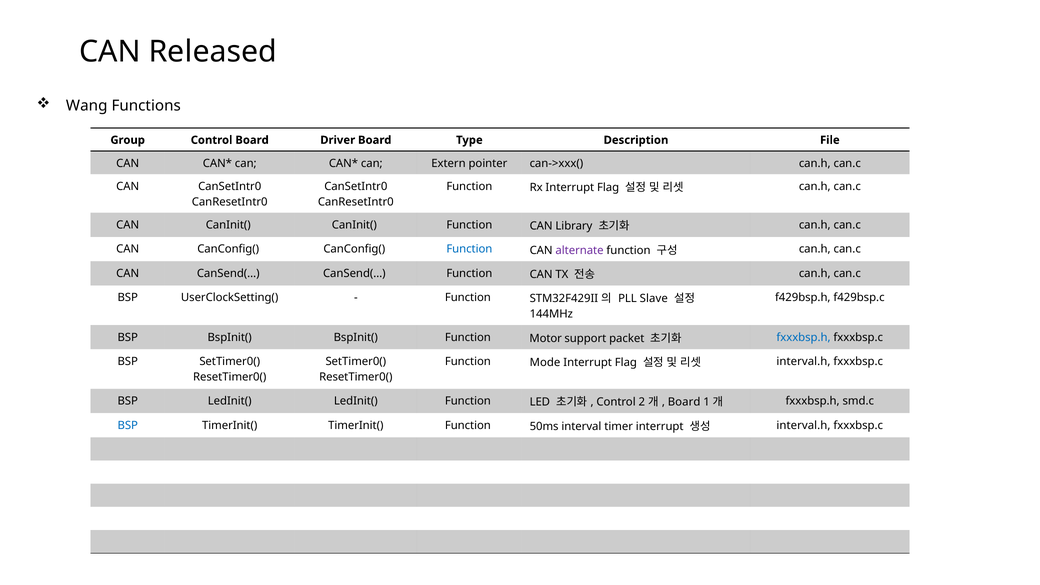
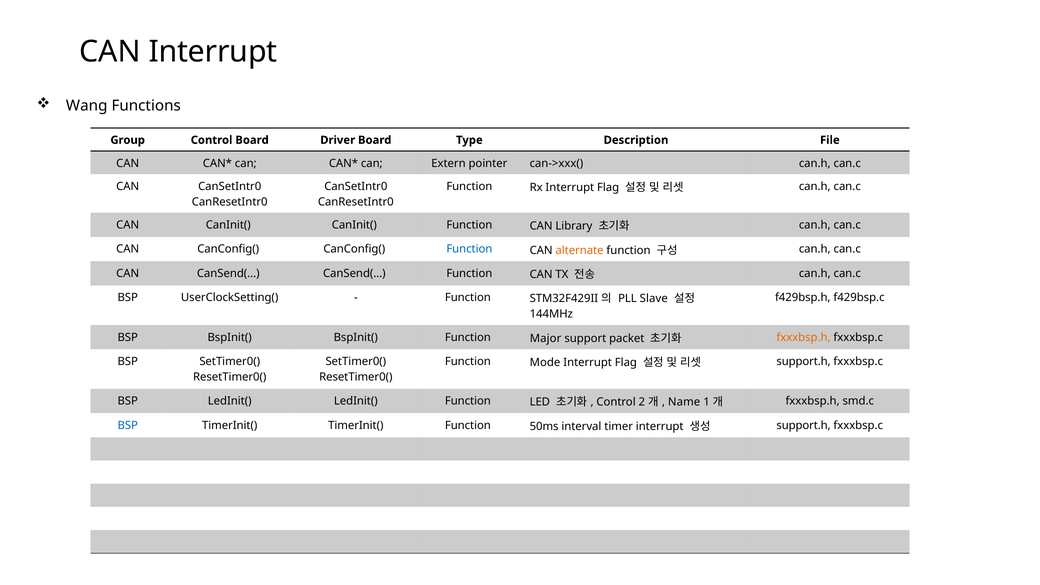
CAN Released: Released -> Interrupt (213, 52)
alternate colour: purple -> orange (580, 250)
Motor: Motor -> Major (546, 338)
fxxxbsp.h colour: blue -> orange (804, 337)
interval.h: interval.h -> support.h (804, 361)
Board: Board -> Name (684, 402)
interval.h: interval.h -> support.h (804, 425)
